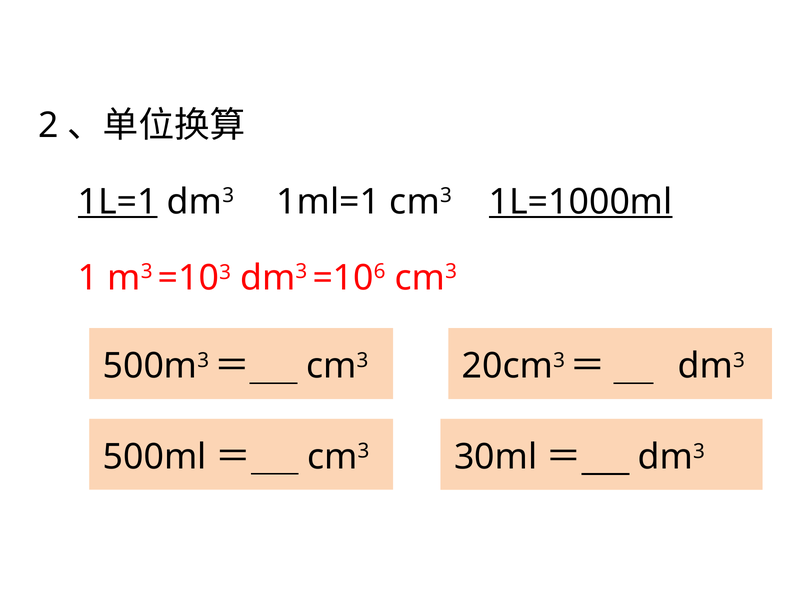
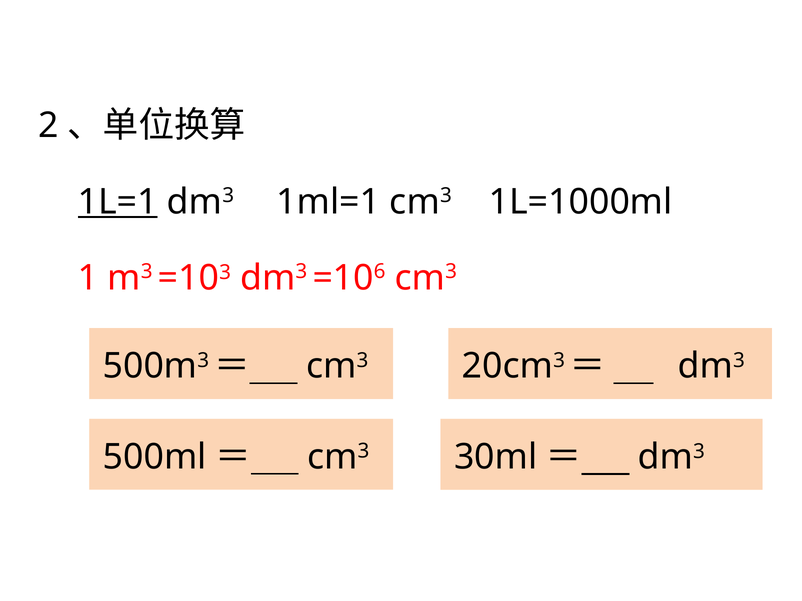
1L=1000ml underline: present -> none (581, 202)
